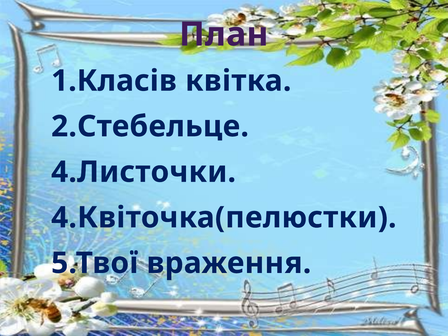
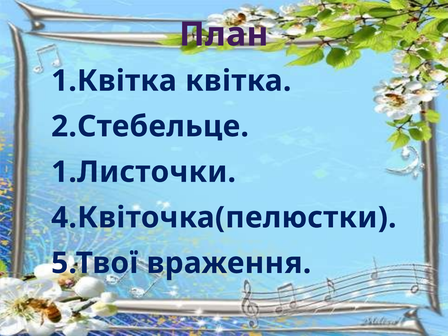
1.Класів: 1.Класів -> 1.Квітка (114, 81)
4.Листочки: 4.Листочки -> 1.Листочки (144, 172)
